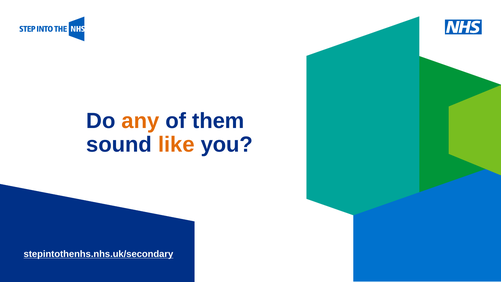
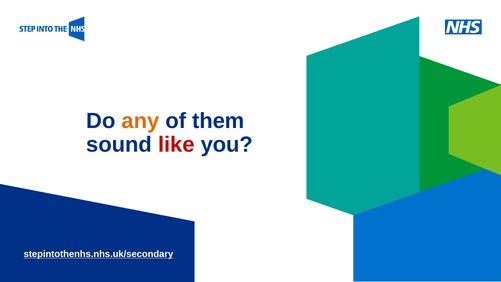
like colour: orange -> red (176, 144)
